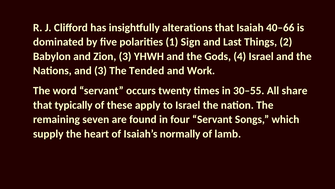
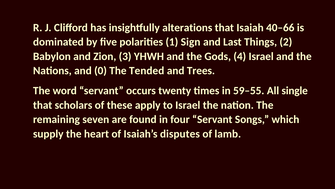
and 3: 3 -> 0 (101, 71)
Work: Work -> Trees (201, 71)
30–55: 30–55 -> 59–55 (249, 90)
share: share -> single (295, 90)
typically: typically -> scholars (73, 105)
normally: normally -> disputes (180, 133)
